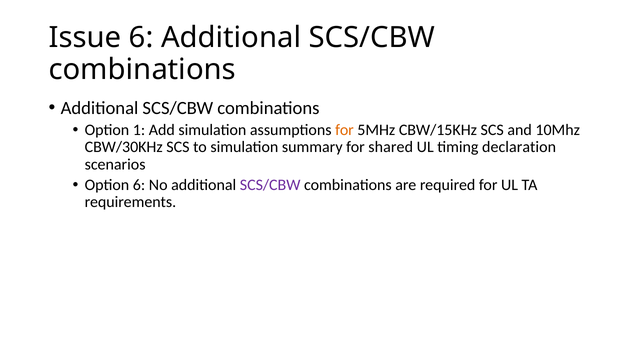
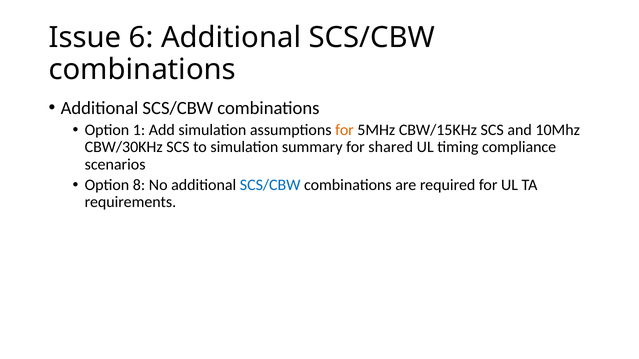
declaration: declaration -> compliance (519, 147)
Option 6: 6 -> 8 (139, 185)
SCS/CBW colour: purple -> blue (270, 185)
